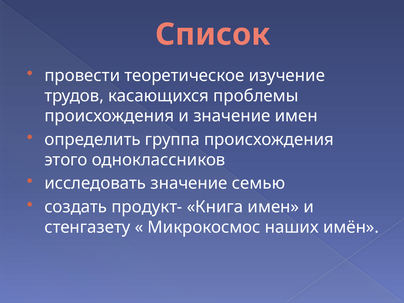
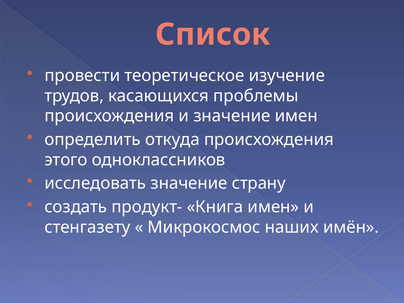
группа: группа -> откуда (172, 140)
семью: семью -> страну (259, 183)
